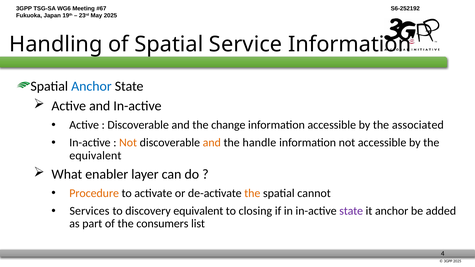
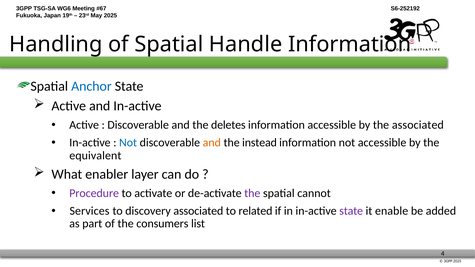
Service: Service -> Handle (246, 44)
change: change -> deletes (228, 125)
Not colour: orange -> blue (128, 143)
handle: handle -> instead (259, 143)
Procedure colour: orange -> purple (94, 193)
the colour: orange -> purple (252, 193)
discovery equivalent: equivalent -> associated (198, 211)
closing: closing -> related (255, 211)
it anchor: anchor -> enable (392, 211)
